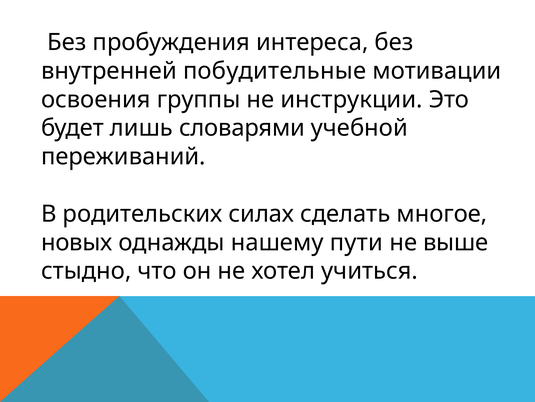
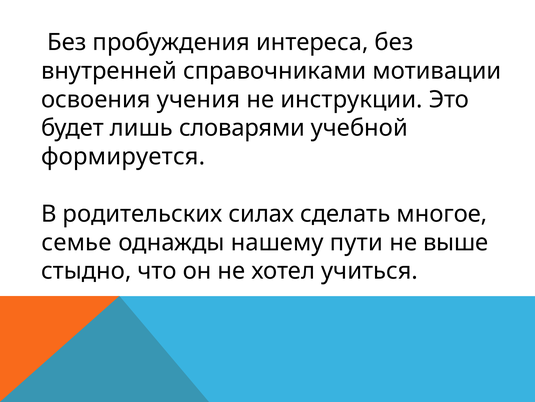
побудительные: побудительные -> справочниками (275, 71)
группы: группы -> учения (198, 99)
переживаний: переживаний -> формируется (123, 156)
новых: новых -> семье (76, 242)
